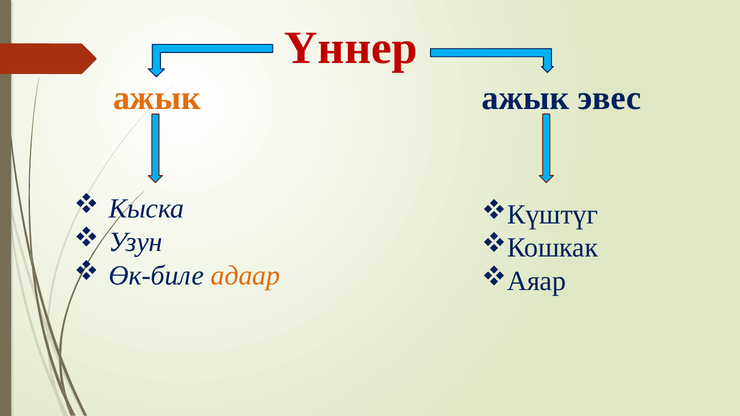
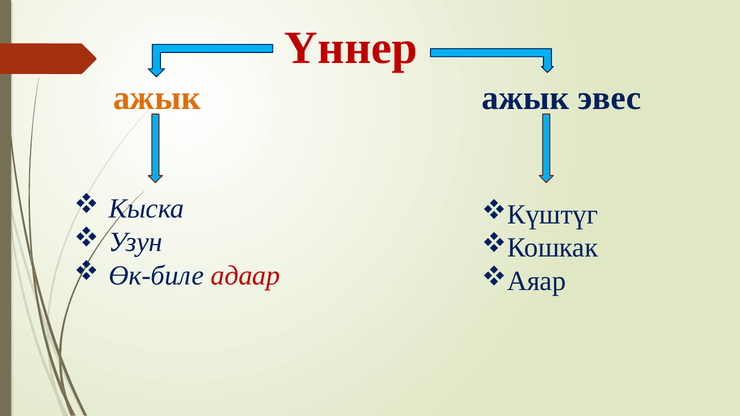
адаар colour: orange -> red (246, 276)
